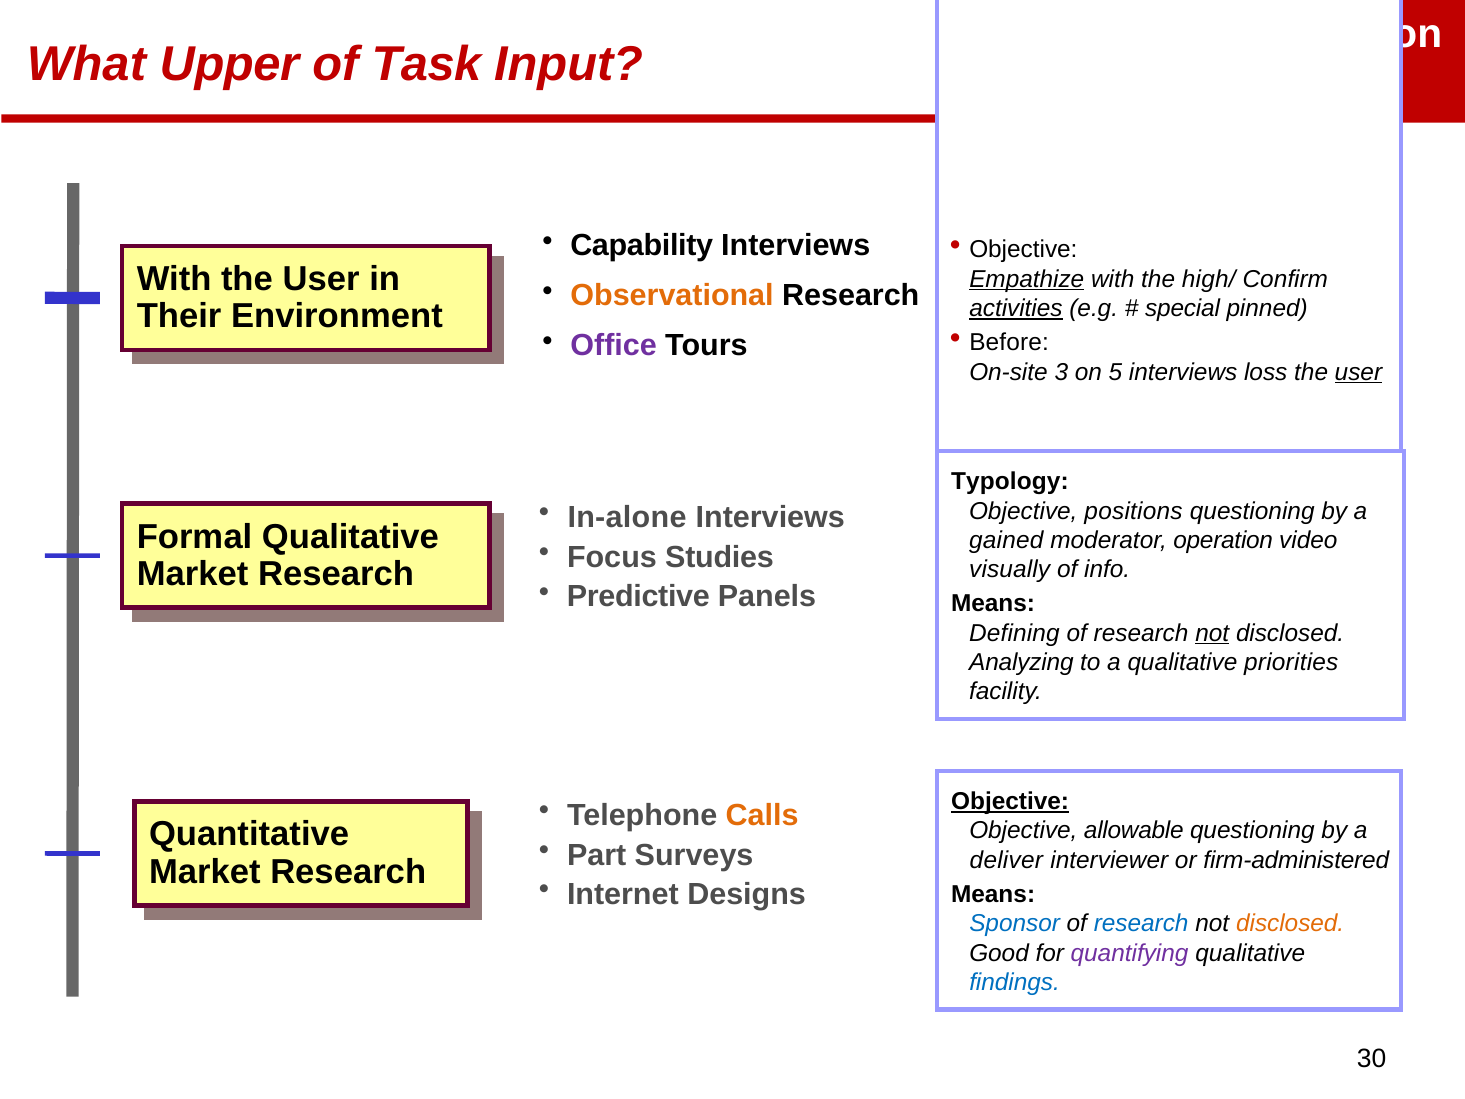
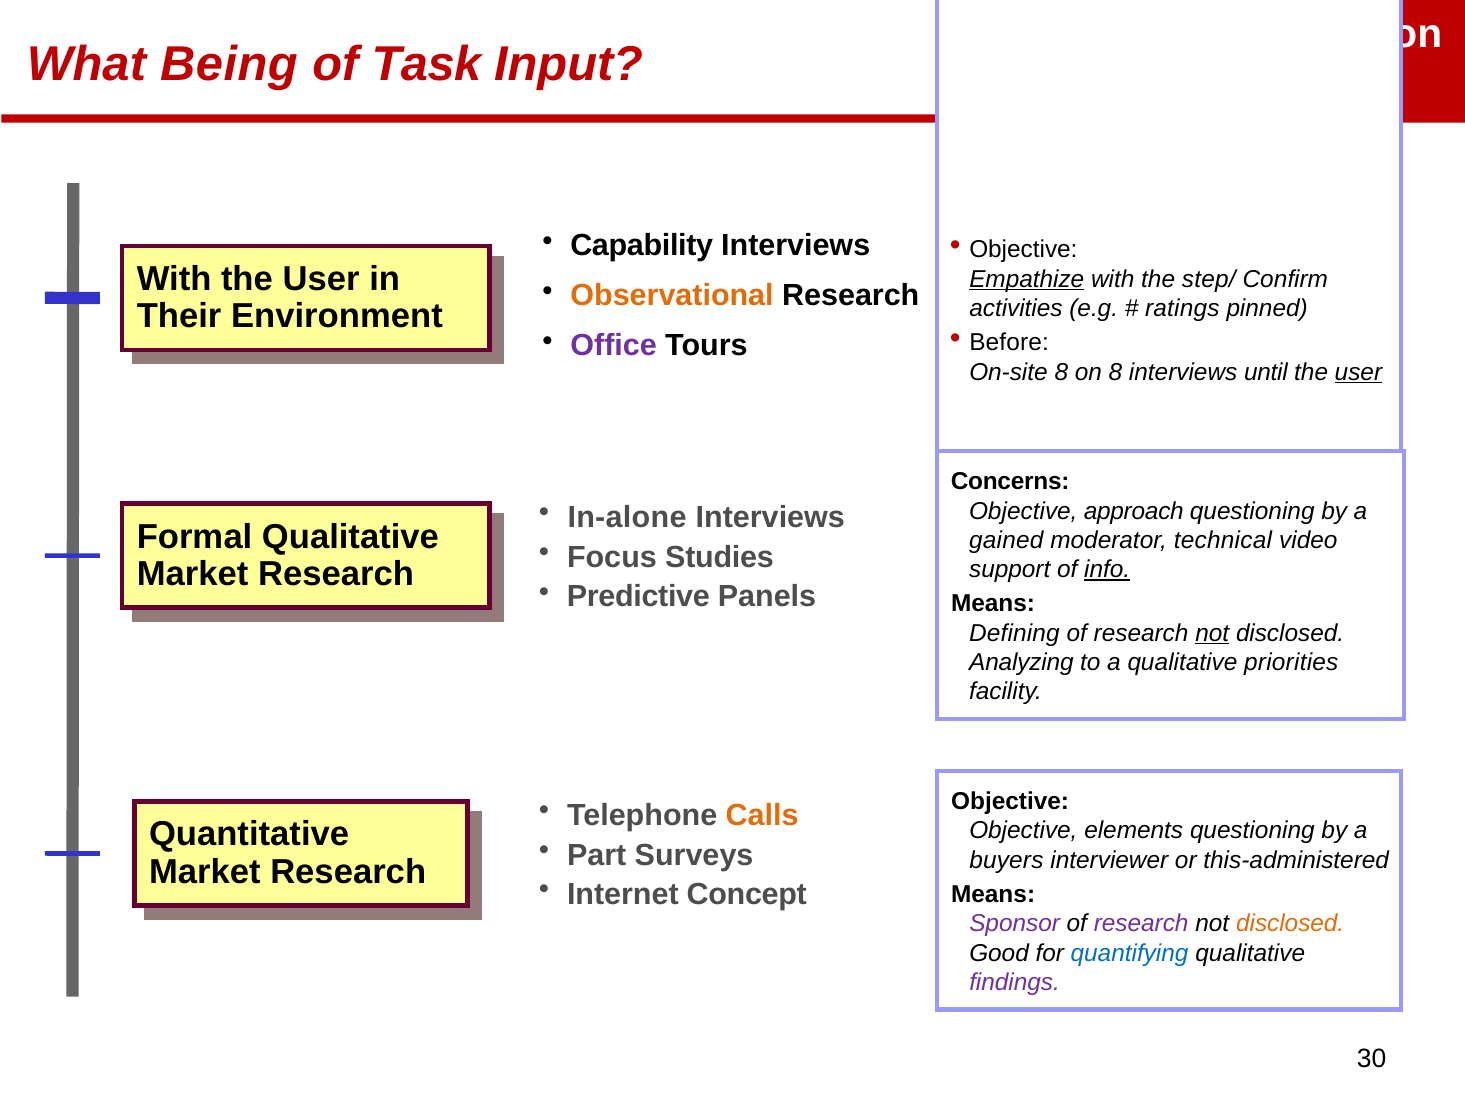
Upper: Upper -> Being (229, 65)
high/: high/ -> step/ (1209, 279)
activities underline: present -> none (1016, 308)
special: special -> ratings (1182, 308)
On-site 3: 3 -> 8 (1061, 372)
on 5: 5 -> 8 (1115, 372)
loss: loss -> until (1266, 372)
Typology: Typology -> Concerns (1010, 482)
positions: positions -> approach (1134, 511)
operation: operation -> technical (1223, 540)
visually: visually -> support (1010, 570)
info underline: none -> present (1107, 570)
Objective underline: present -> none (1010, 801)
allowable: allowable -> elements (1134, 831)
deliver: deliver -> buyers (1006, 860)
firm-administered: firm-administered -> this-administered (1296, 860)
Designs: Designs -> Concept (747, 895)
Sponsor colour: blue -> purple (1015, 924)
research colour: blue -> purple (1141, 924)
quantifying colour: purple -> blue (1130, 953)
findings colour: blue -> purple (1015, 982)
